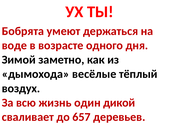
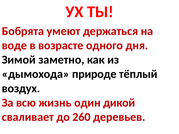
весёлые: весёлые -> природе (94, 74)
657: 657 -> 260 (81, 117)
